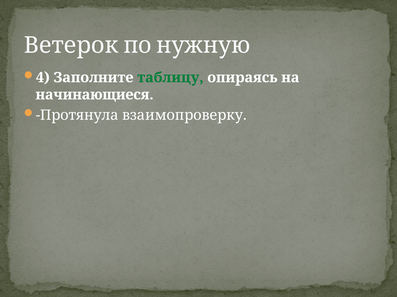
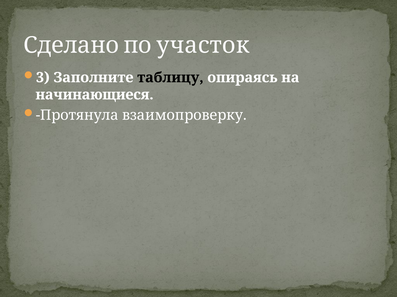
Ветерок: Ветерок -> Сделано (71, 45)
нужную: нужную -> участок (203, 45)
4: 4 -> 3 (43, 78)
таблицу colour: green -> black (170, 78)
